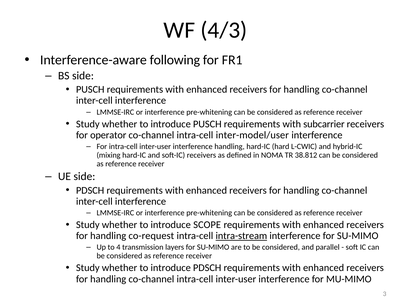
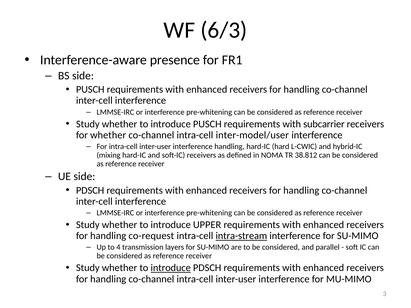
4/3: 4/3 -> 6/3 (224, 30)
following: following -> presence (175, 60)
for operator: operator -> whether (108, 135)
SCOPE: SCOPE -> UPPER (207, 225)
introduce underline: none -> present (171, 268)
